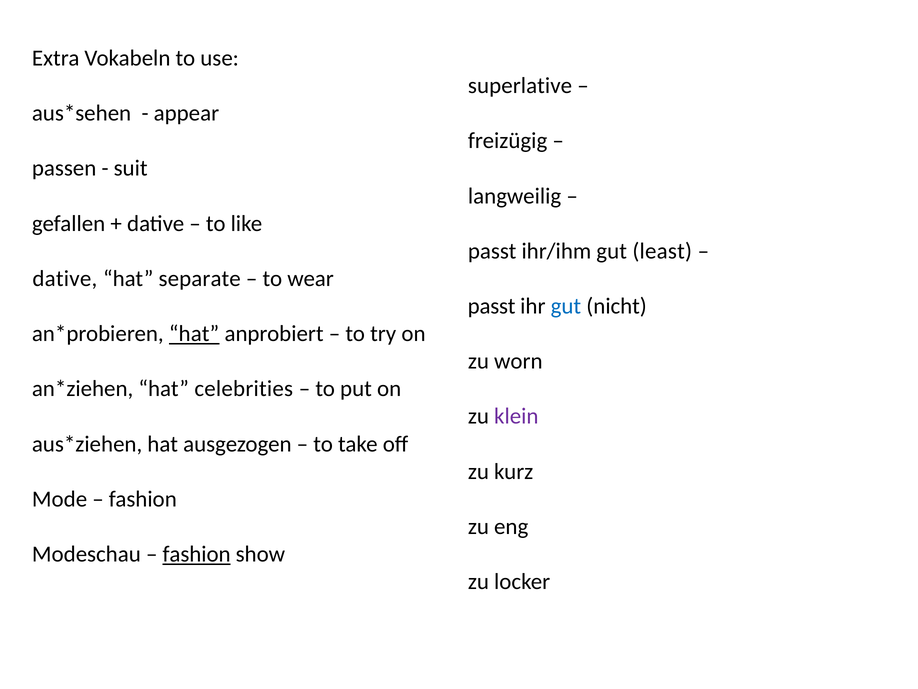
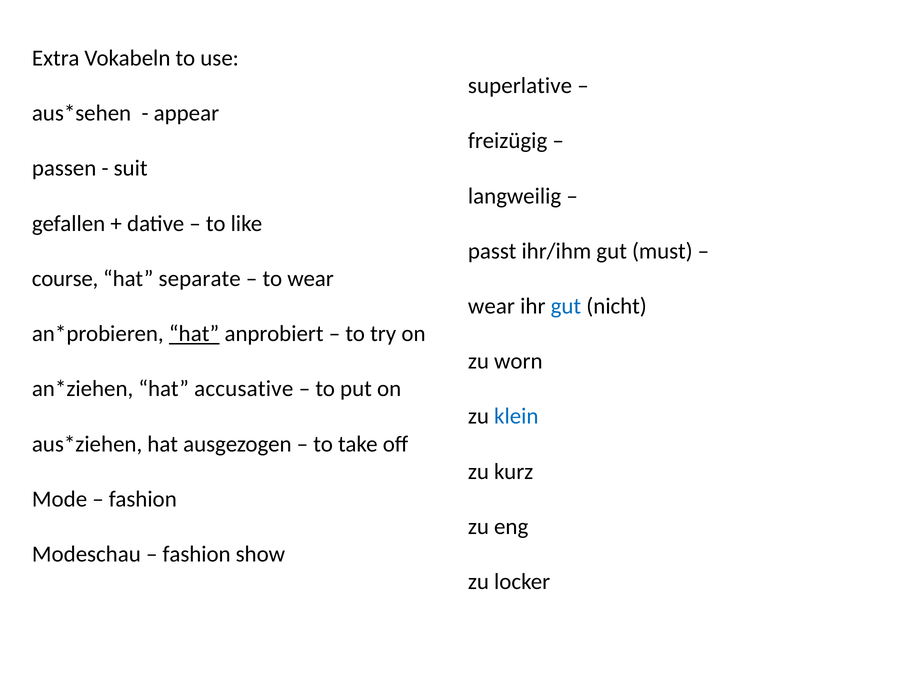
least: least -> must (662, 251)
dative: dative -> course (65, 278)
passt: passt -> wear (491, 306)
celebrities: celebrities -> accusative (244, 389)
klein colour: purple -> blue (516, 416)
fashion underline: present -> none (197, 554)
